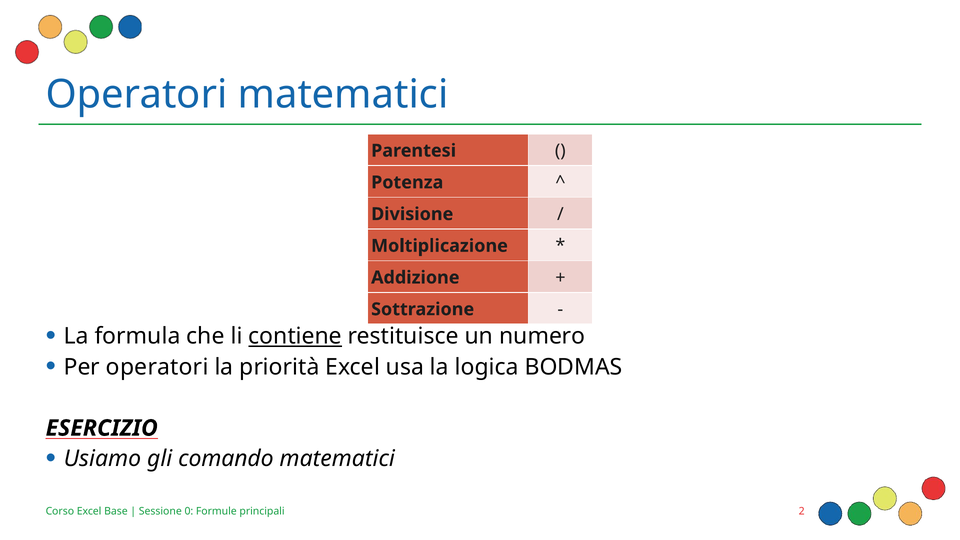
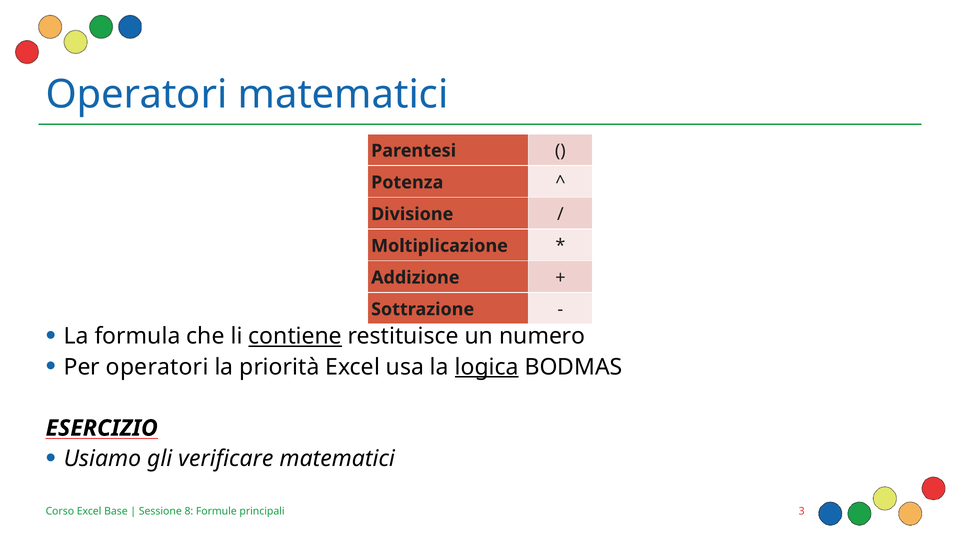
logica underline: none -> present (487, 367)
comando: comando -> verificare (226, 459)
0: 0 -> 8 (189, 511)
2: 2 -> 3 (802, 511)
